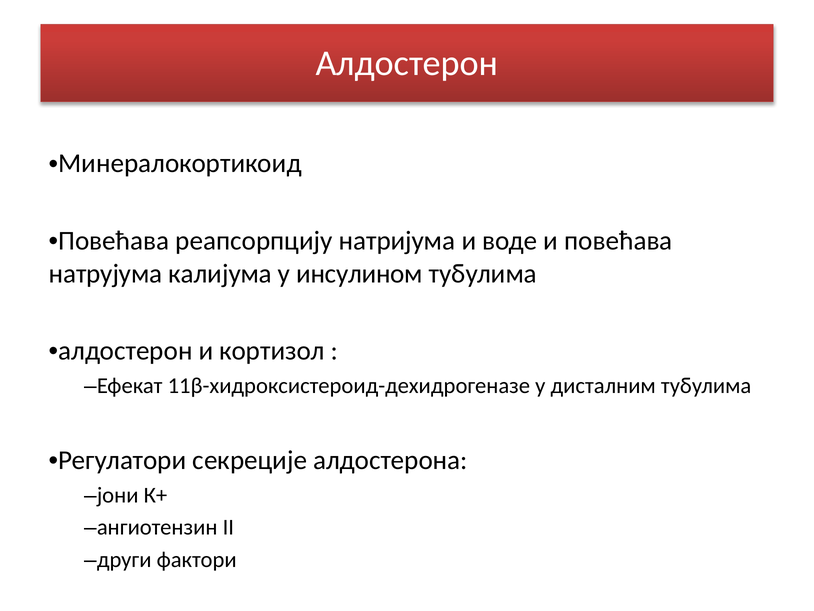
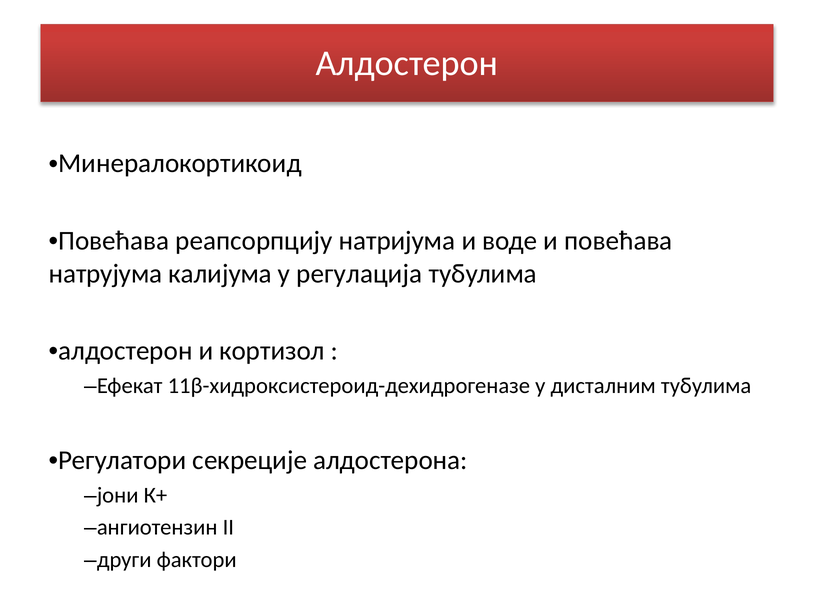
инсулином: инсулином -> регулација (359, 273)
